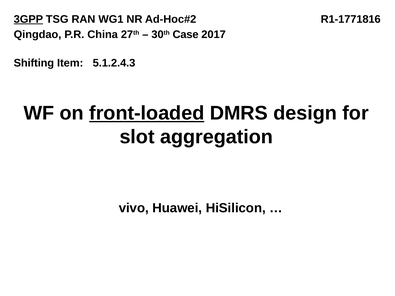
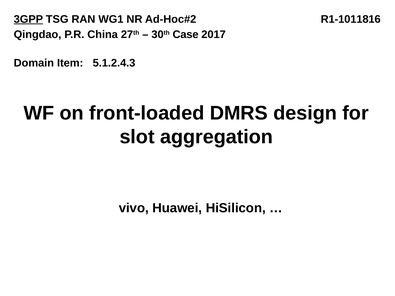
R1-1771816: R1-1771816 -> R1-1011816 (351, 19)
Shifting: Shifting -> Domain (34, 63)
front-loaded underline: present -> none (147, 113)
